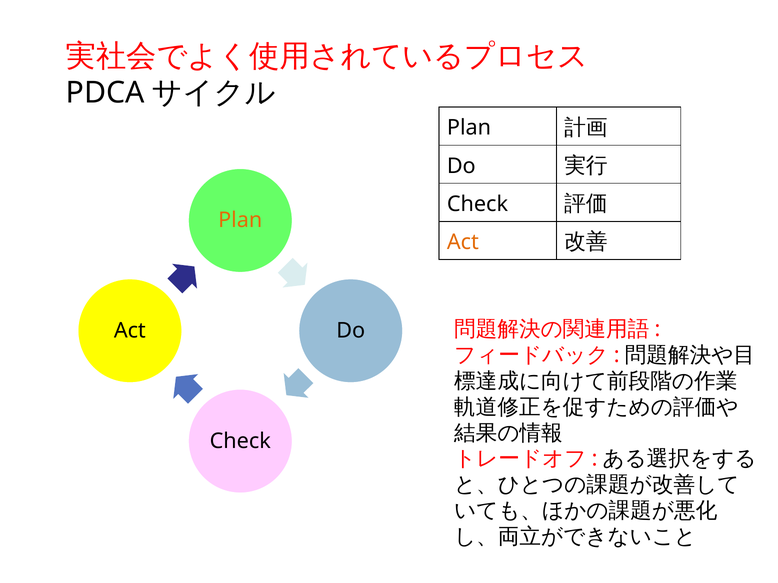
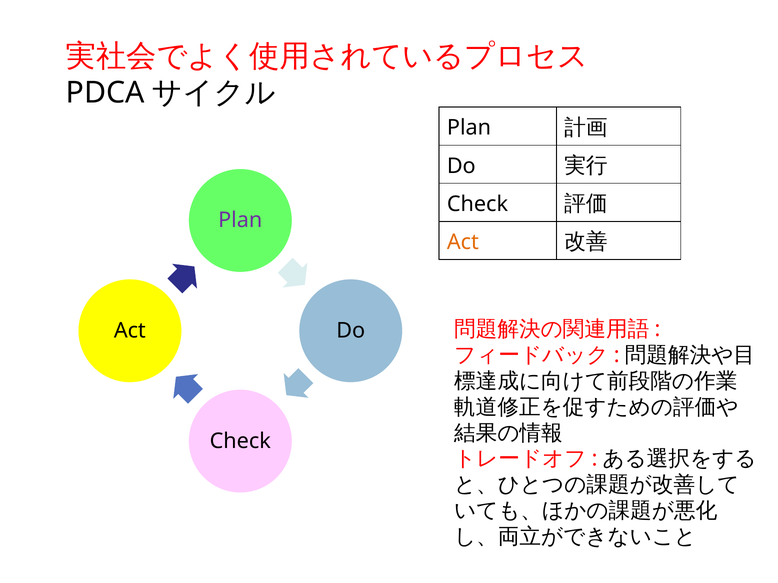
Plan colour: orange -> purple (240, 221)
